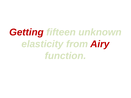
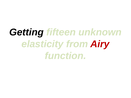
Getting colour: red -> black (26, 32)
